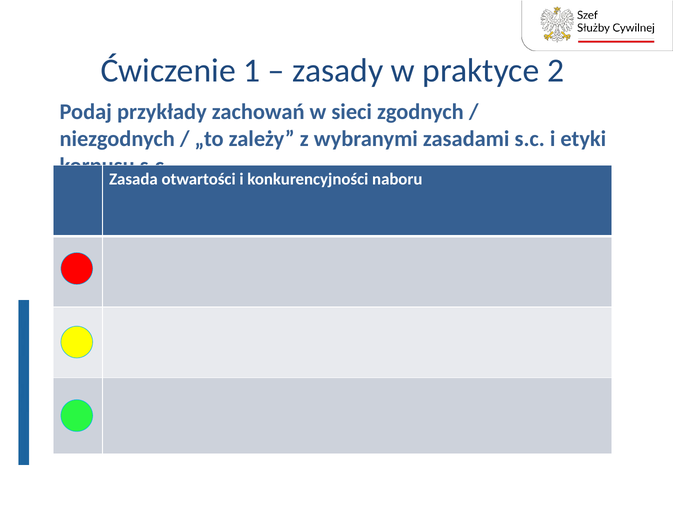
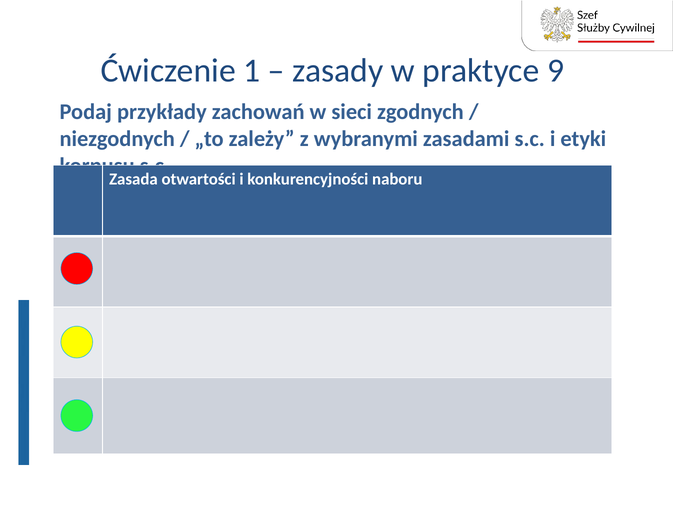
2: 2 -> 9 (556, 70)
